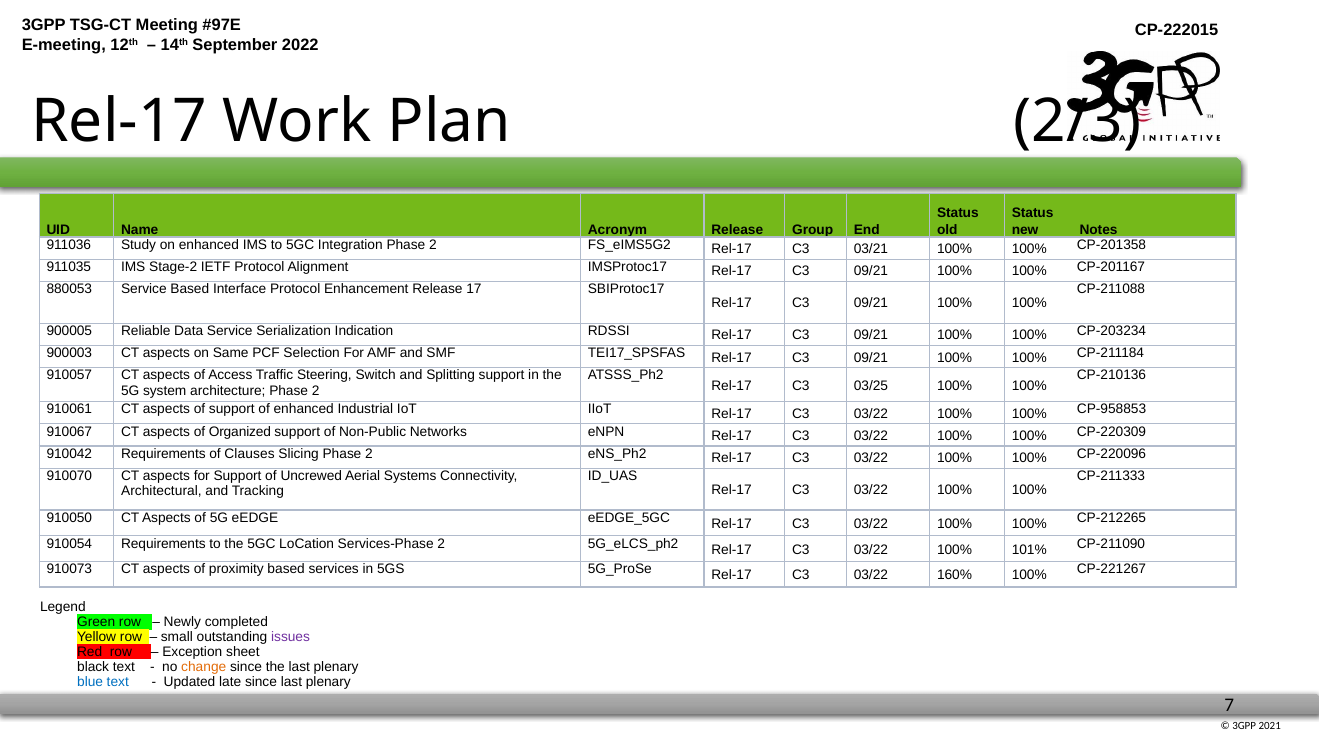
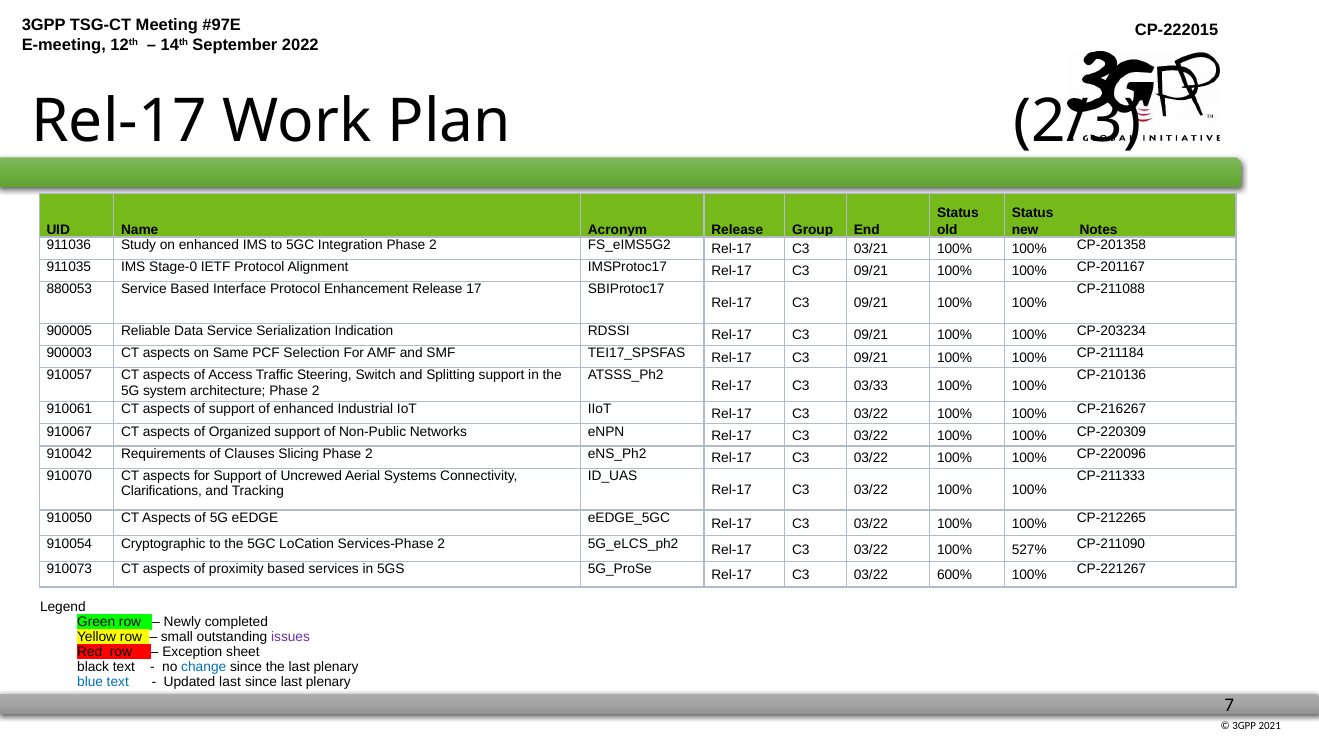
Stage-2: Stage-2 -> Stage-0 (173, 267)
03/25: 03/25 -> 03/33 (871, 386)
CP-958853: CP-958853 -> CP-216267 (1112, 409)
Architectural: Architectural -> Clarifications (161, 491)
910054 Requirements: Requirements -> Cryptographic (163, 544)
101%: 101% -> 527% (1029, 550)
160%: 160% -> 600% (955, 575)
change colour: orange -> blue (204, 667)
Updated late: late -> last (230, 682)
